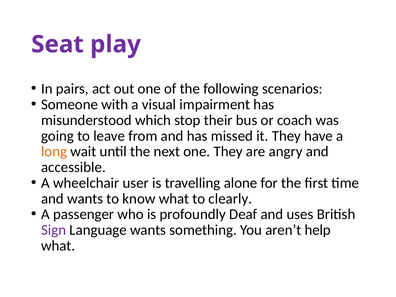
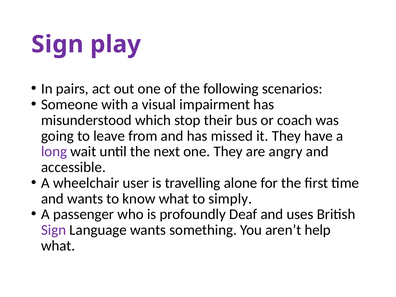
Seat: Seat -> Sign (57, 44)
long colour: orange -> purple (54, 152)
clearly: clearly -> simply (230, 199)
